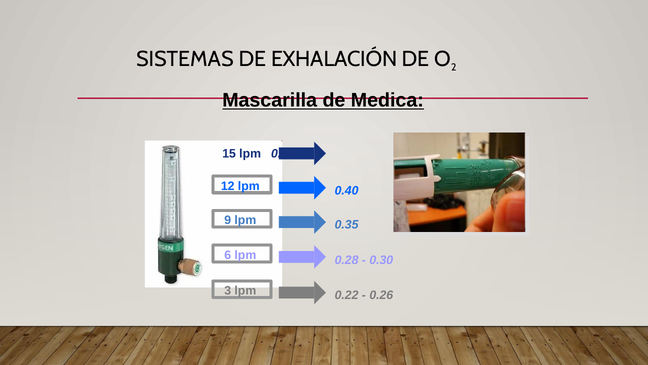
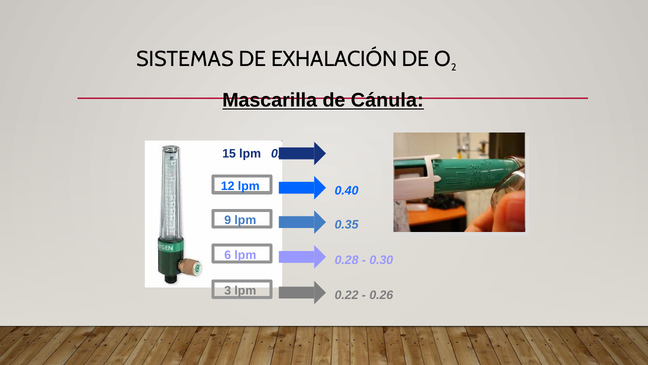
Medica: Medica -> Cánula (387, 100)
